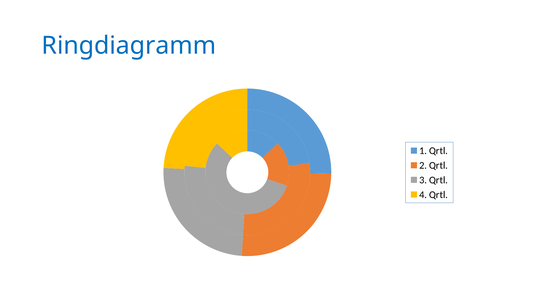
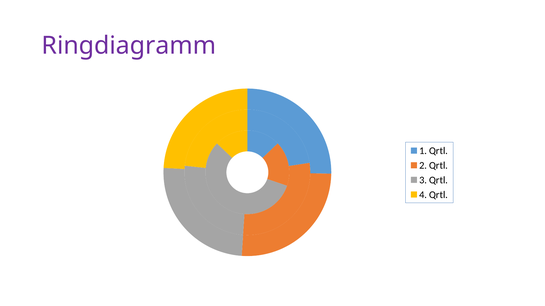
Ringdiagramm colour: blue -> purple (129, 46)
